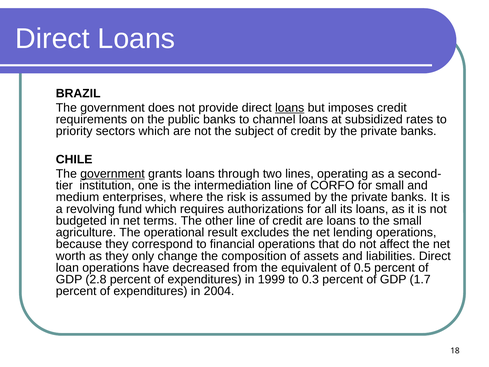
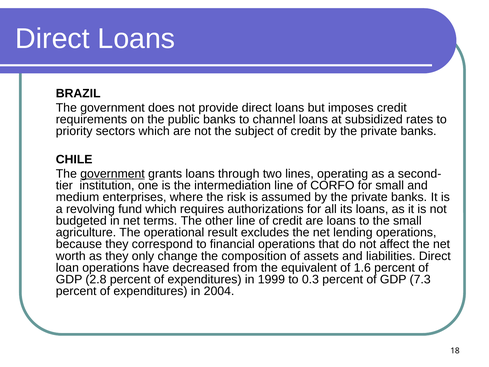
loans underline: present -> none (290, 108)
0.5: 0.5 -> 1.6 (362, 268)
1.7: 1.7 -> 7.3 (420, 279)
